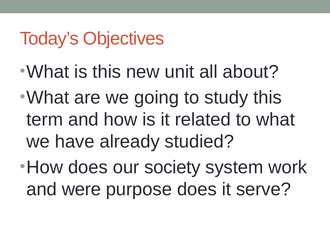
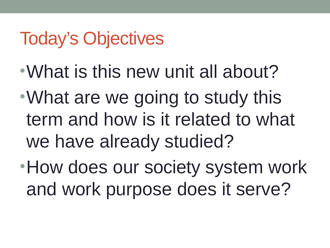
and were: were -> work (81, 189)
